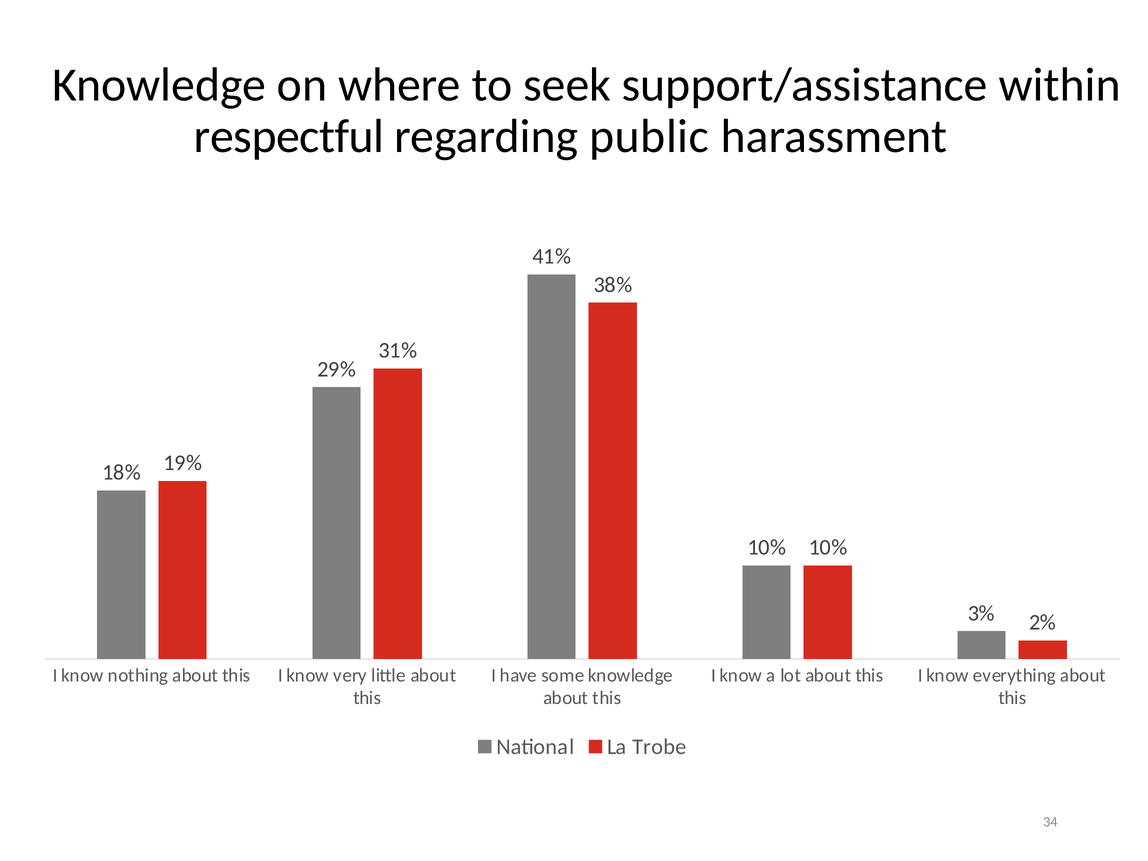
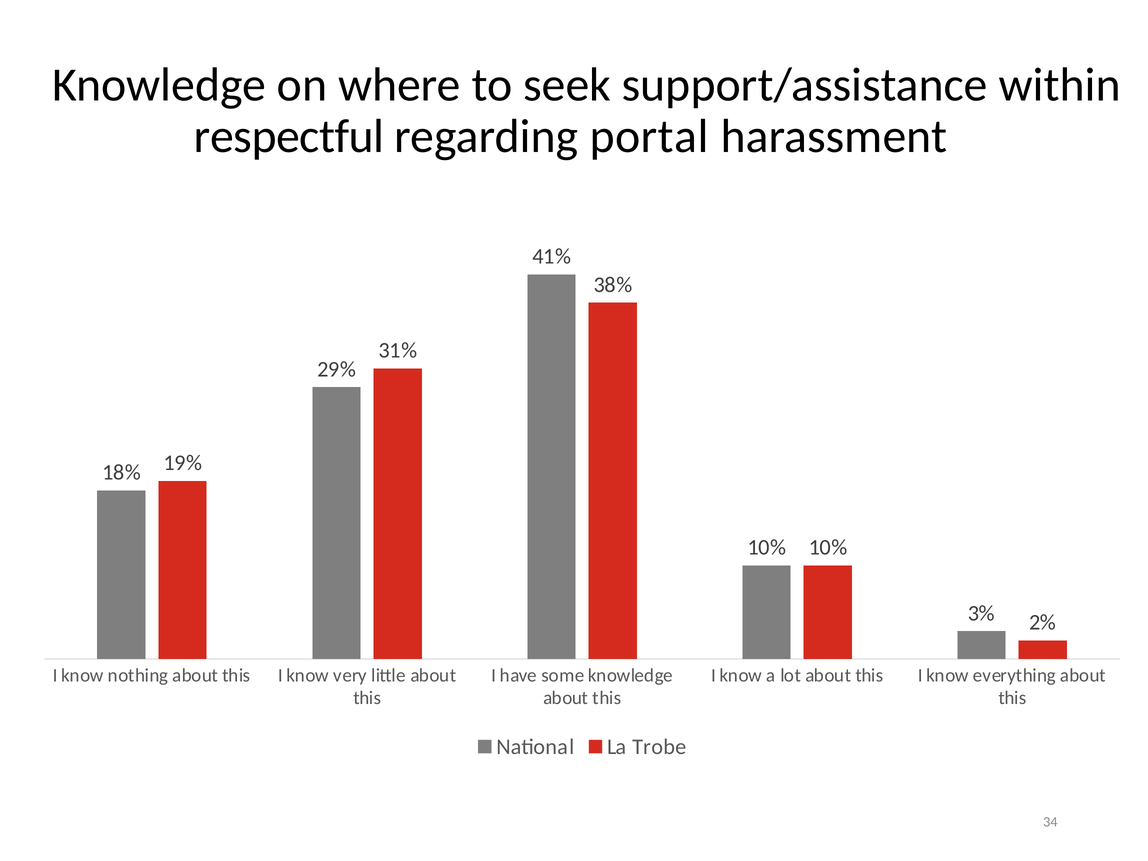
public: public -> portal (649, 136)
